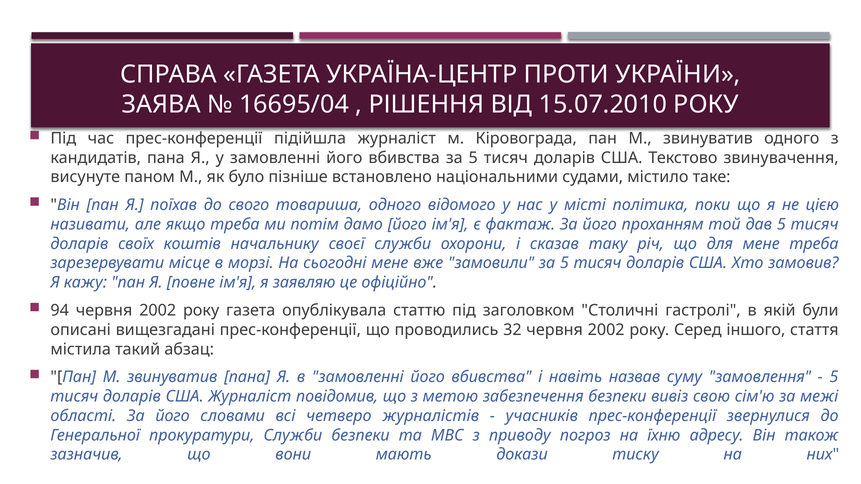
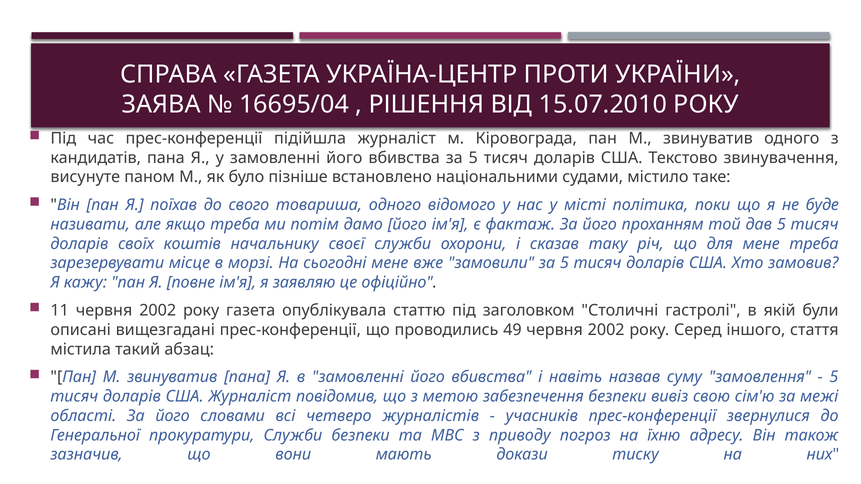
цією: цією -> буде (822, 205)
94: 94 -> 11 (60, 311)
32: 32 -> 49 (512, 330)
